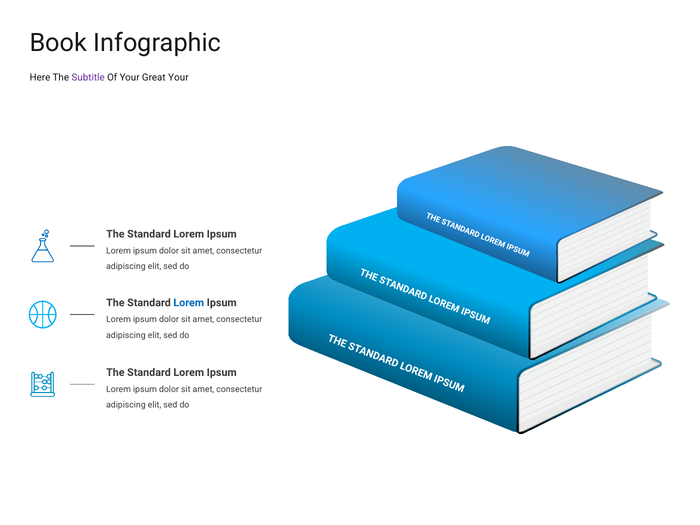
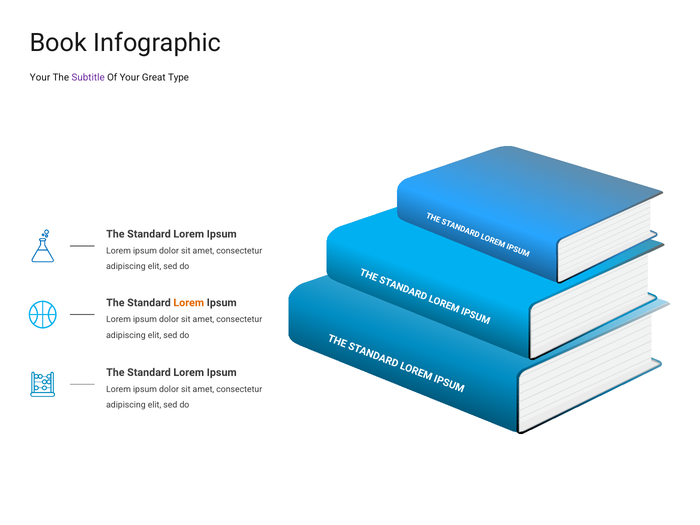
Here: Here -> Your (40, 77)
Great Your: Your -> Type (178, 77)
Lorem colour: blue -> orange (189, 303)
